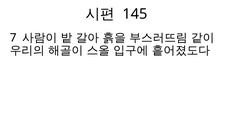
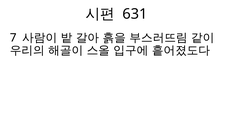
145: 145 -> 631 (135, 14)
